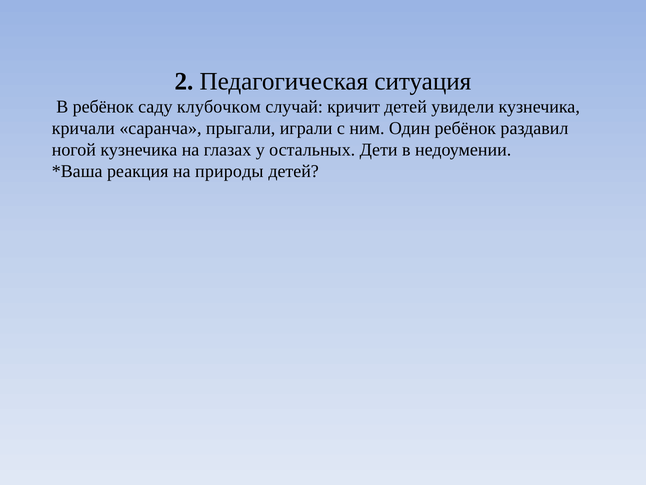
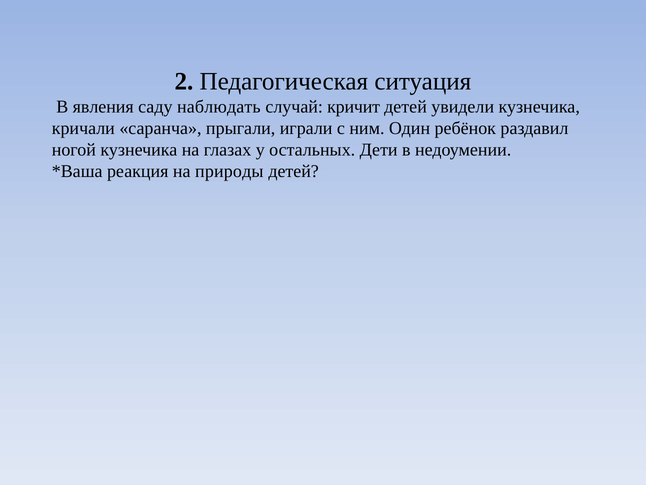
В ребёнок: ребёнок -> явления (103, 107)
клубочком: клубочком -> наблюдать (219, 107)
